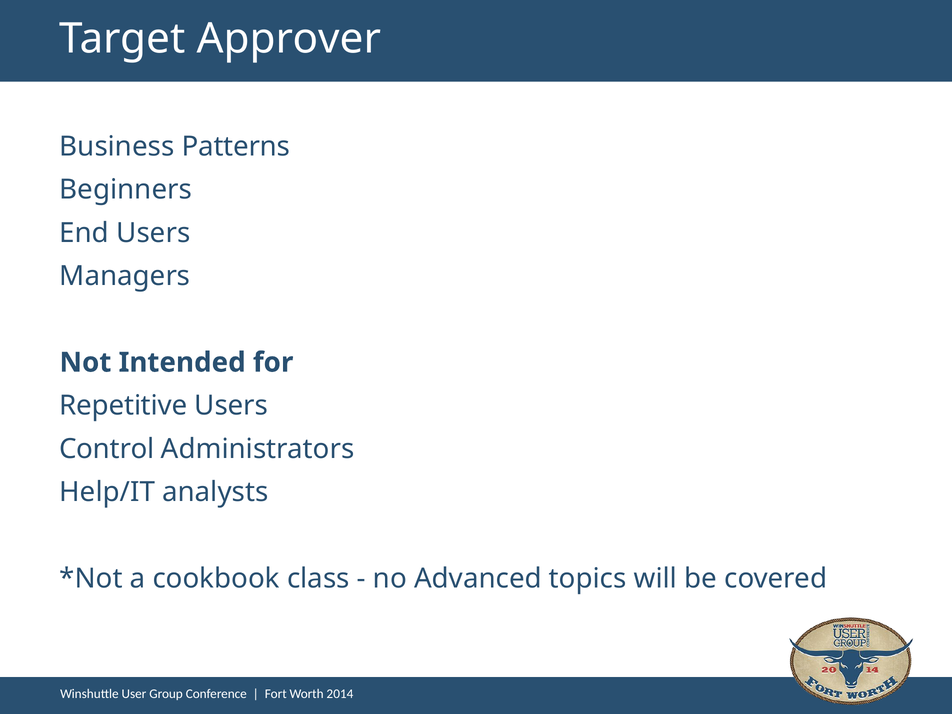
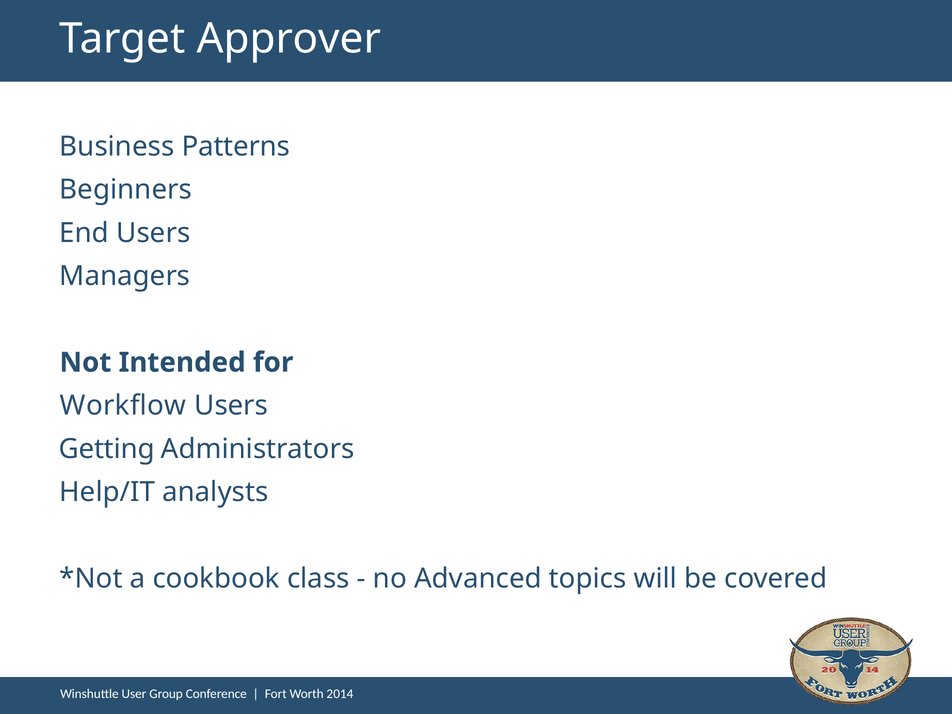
Repetitive: Repetitive -> Workflow (123, 406)
Control: Control -> Getting (107, 449)
